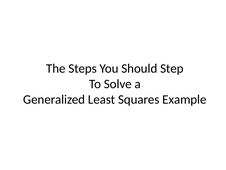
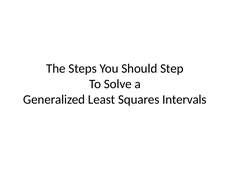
Example: Example -> Intervals (184, 99)
